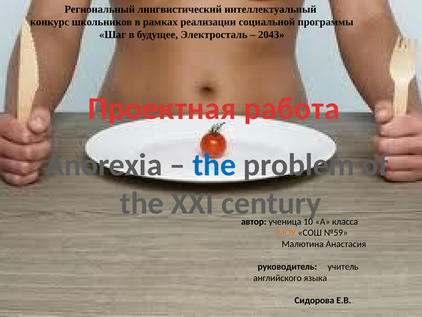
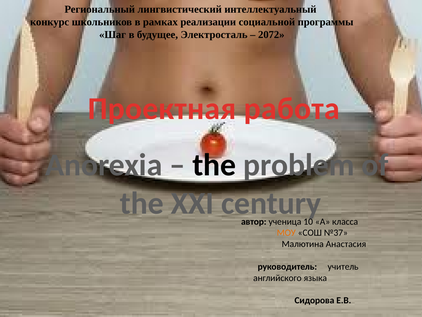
2043: 2043 -> 2072 (271, 35)
the colour: blue -> black (214, 165)
№59: №59 -> №37 (336, 232)
